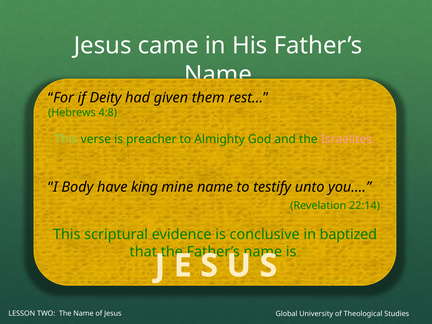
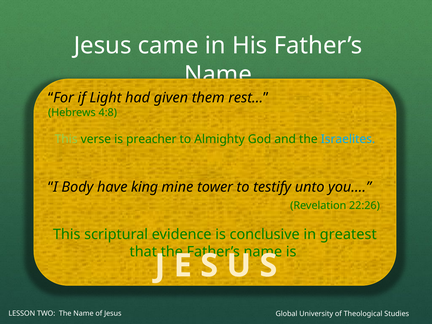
Deity: Deity -> Light (106, 98)
Israelites colour: pink -> light blue (348, 139)
mine name: name -> tower (215, 187)
22:14: 22:14 -> 22:26 (364, 205)
baptized: baptized -> greatest (348, 235)
